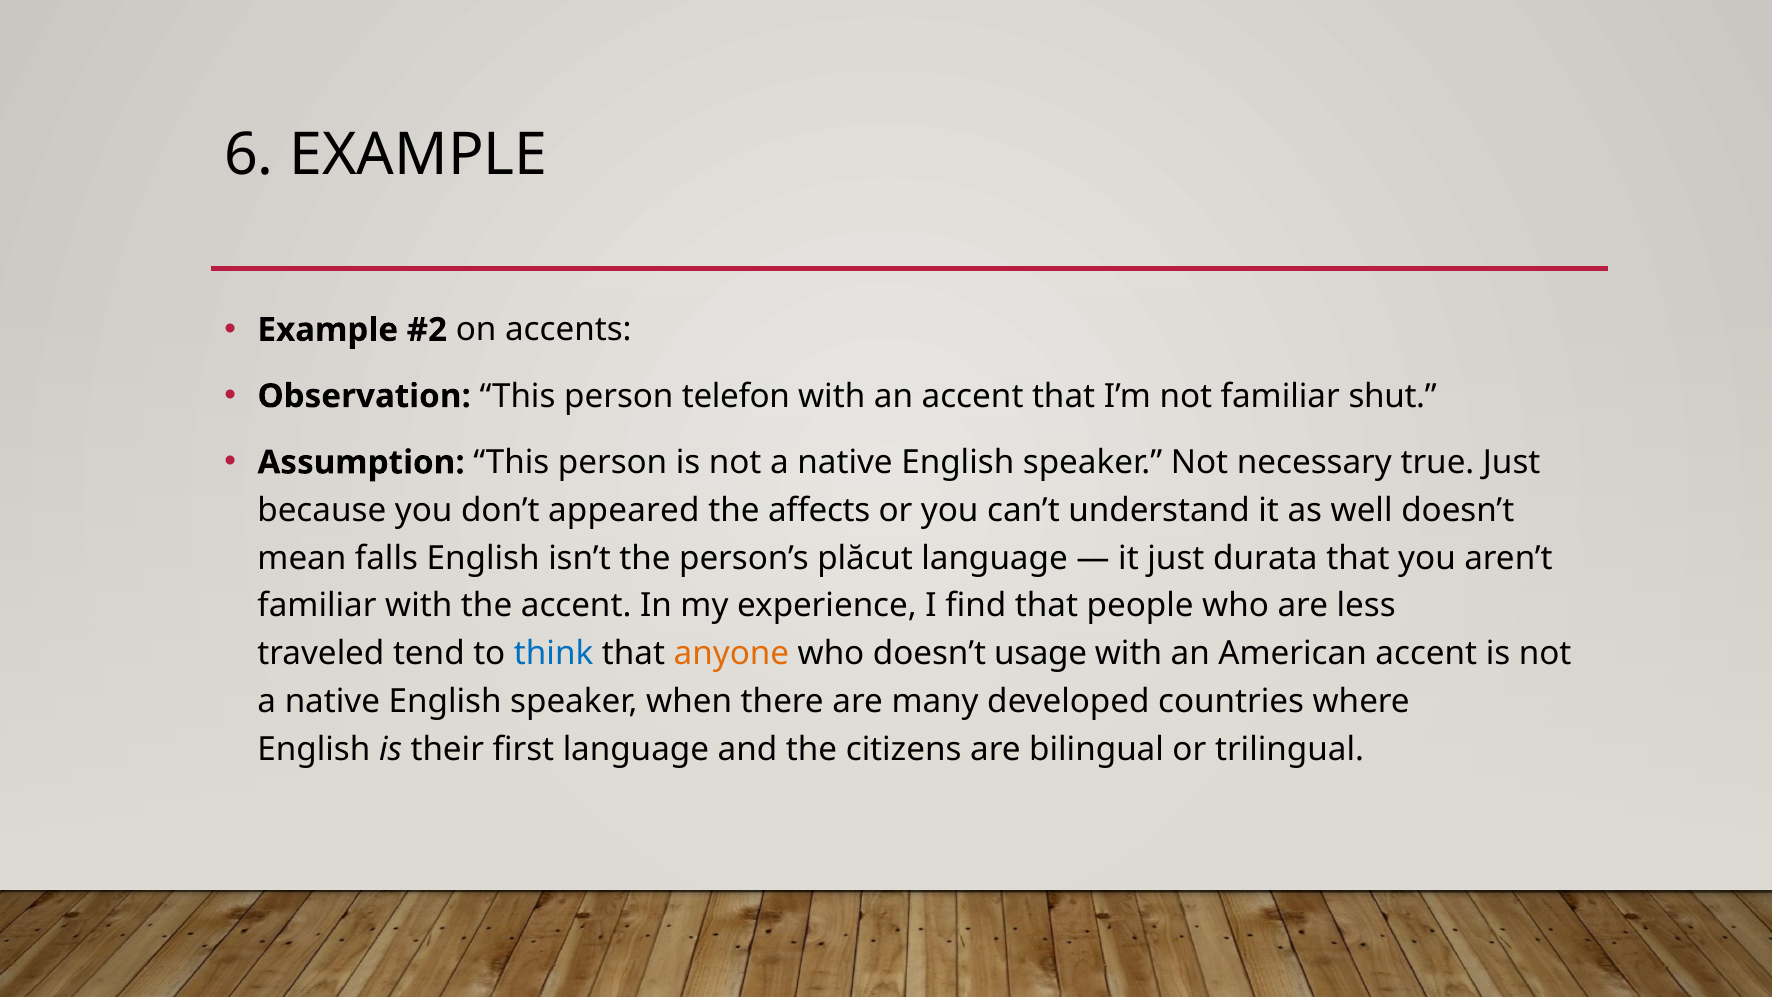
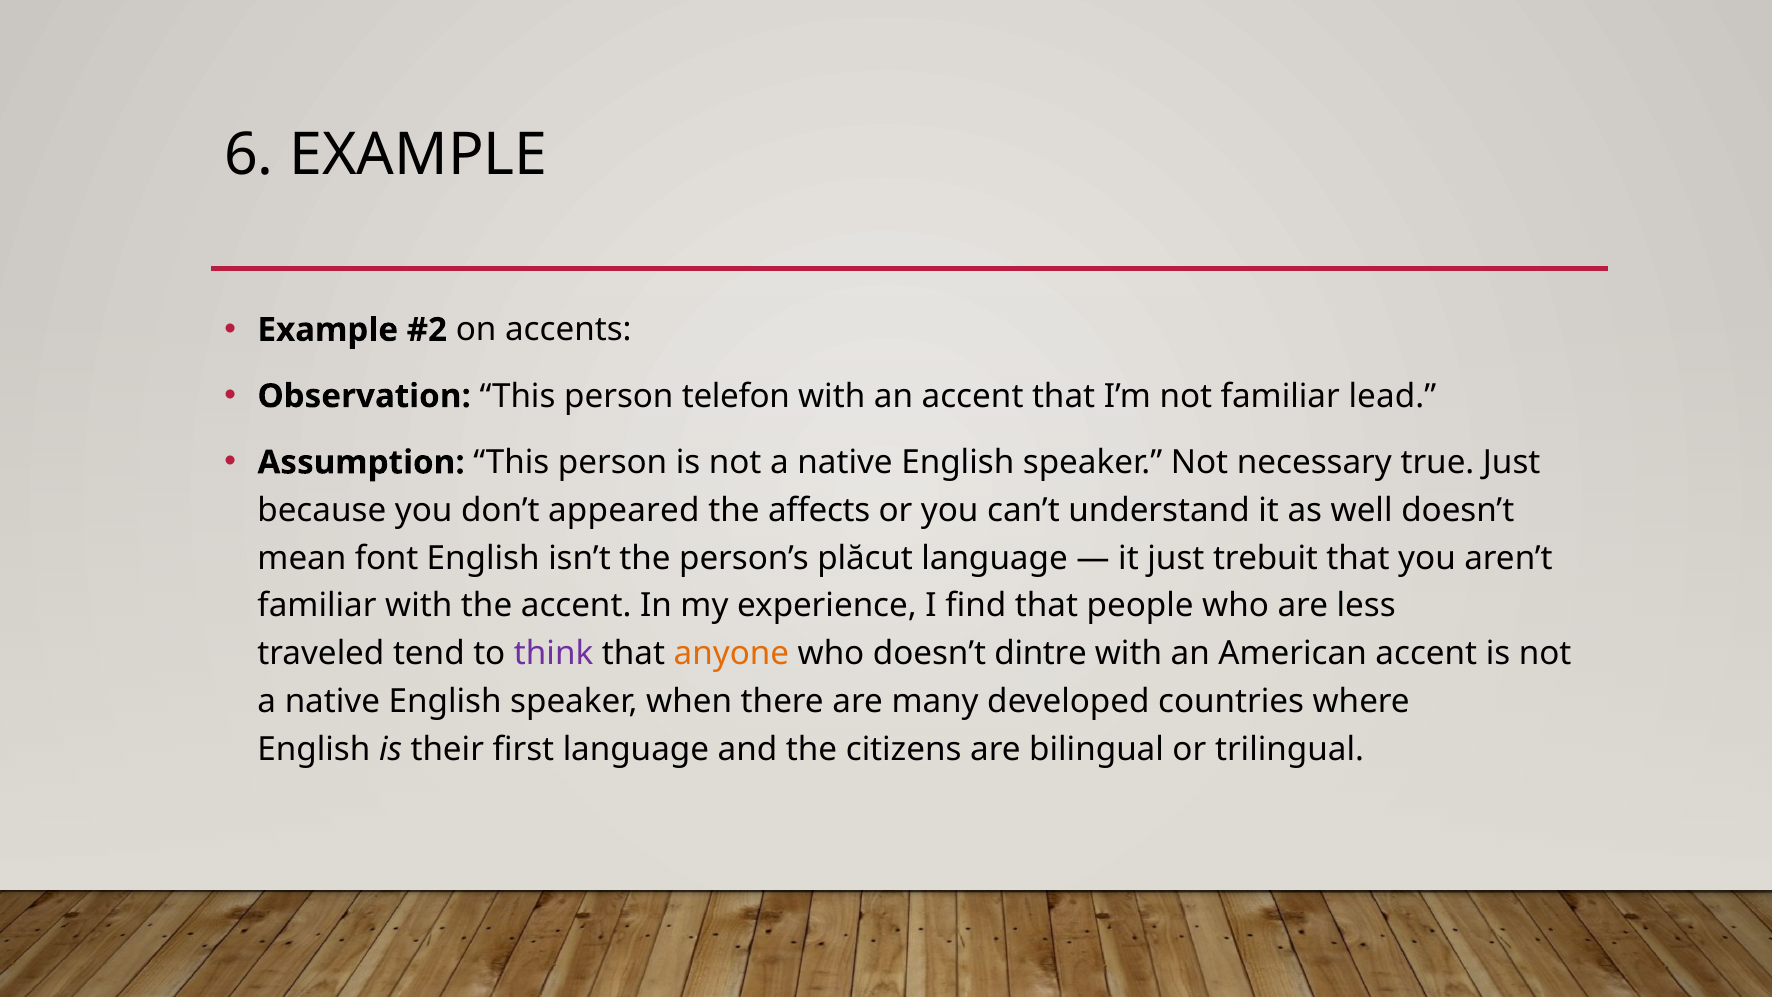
shut: shut -> lead (1392, 396)
falls: falls -> font (387, 558)
durata: durata -> trebuit (1265, 558)
think colour: blue -> purple (554, 654)
usage: usage -> dintre (1041, 654)
